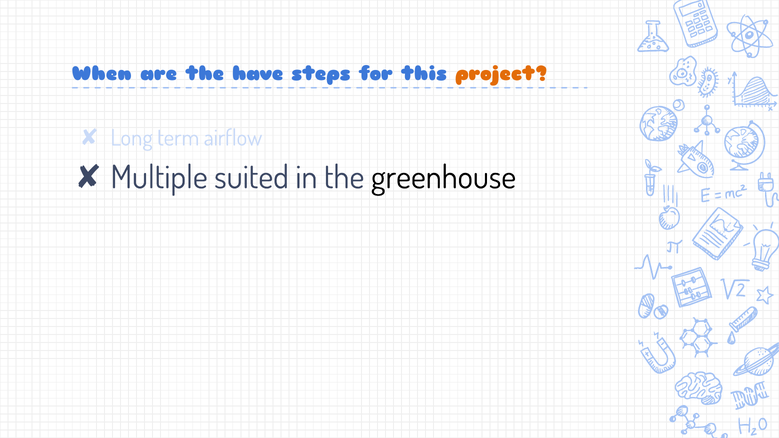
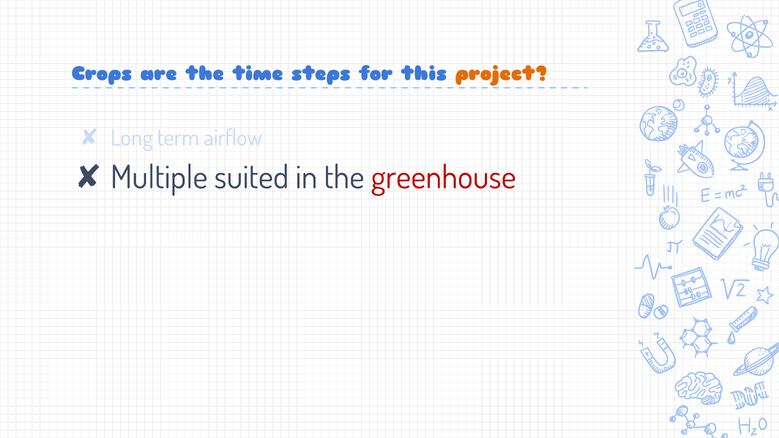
When: When -> Crops (102, 74)
have: have -> time (258, 74)
greenhouse colour: black -> red (443, 178)
